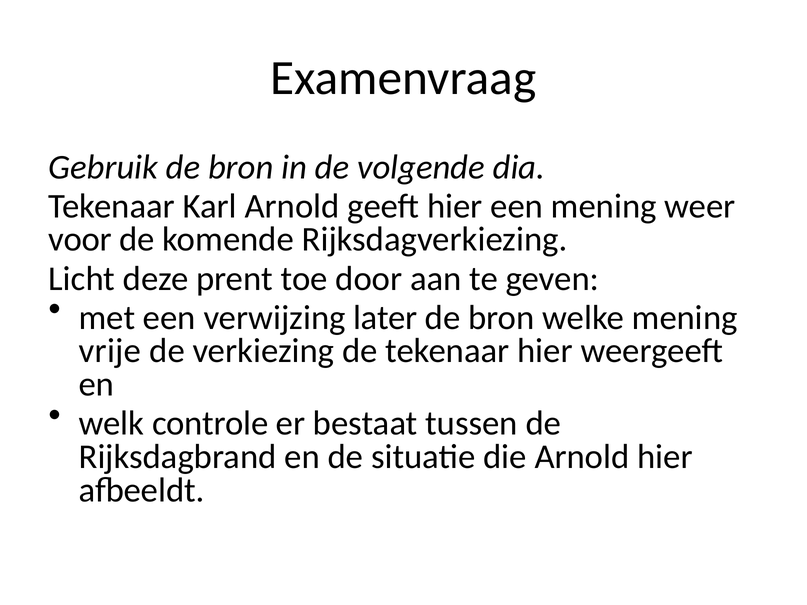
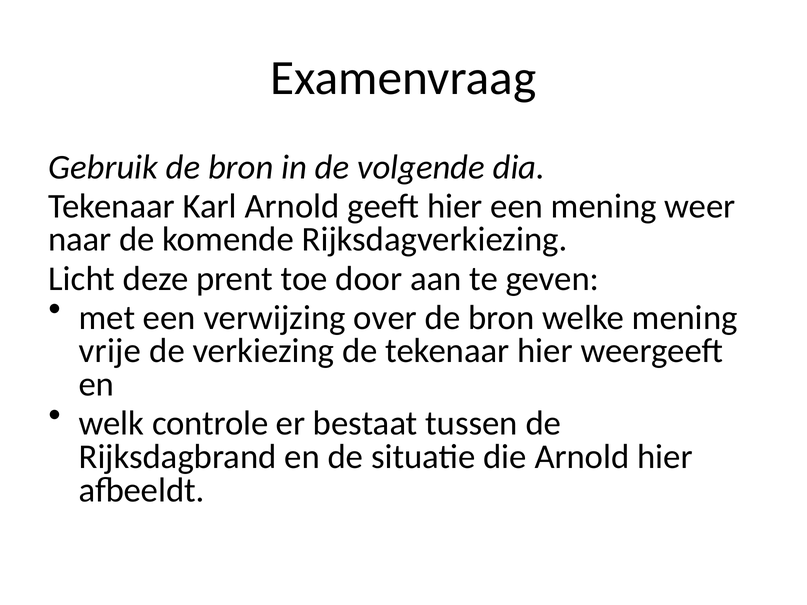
voor: voor -> naar (80, 240)
later: later -> over (385, 318)
